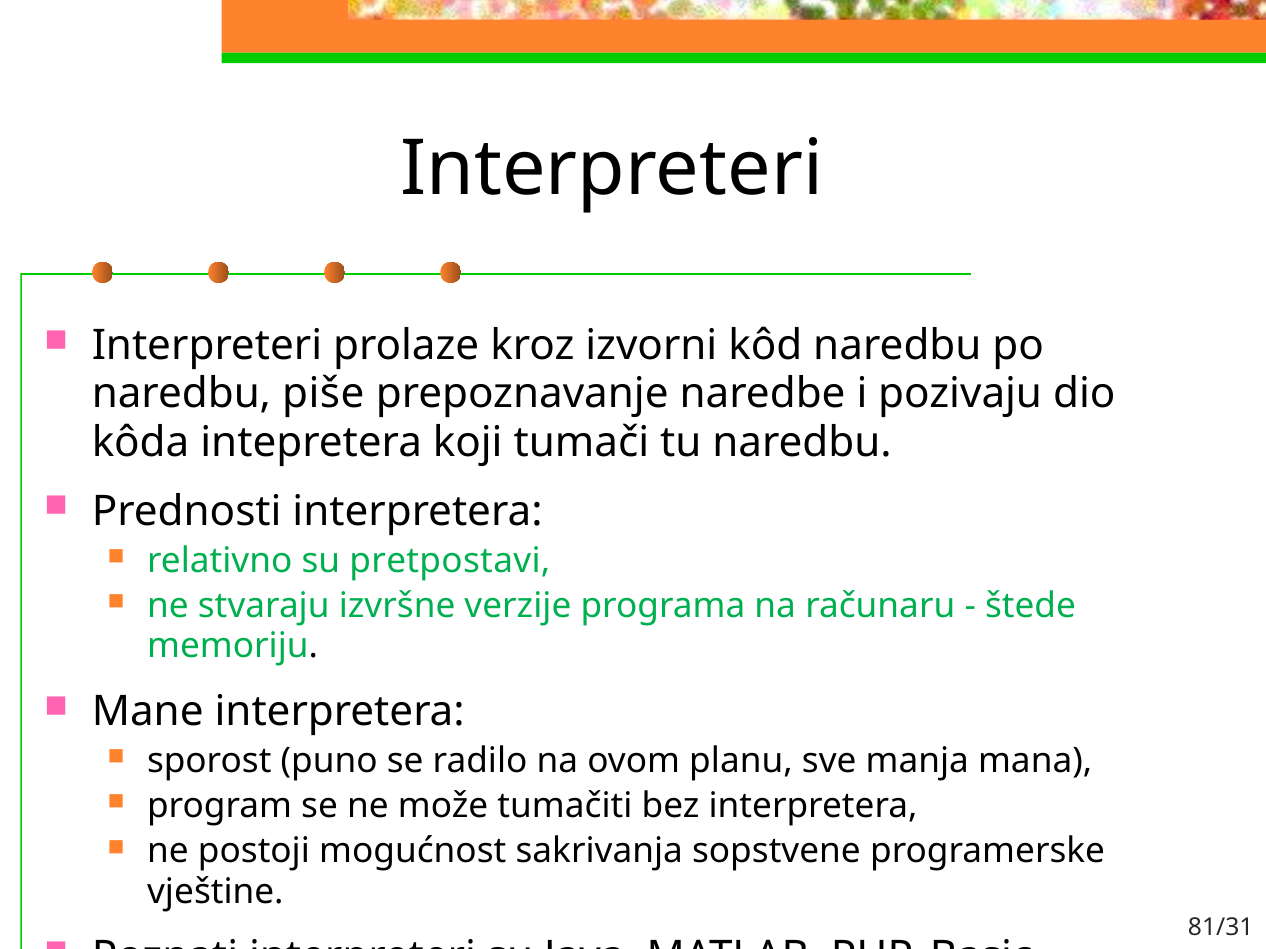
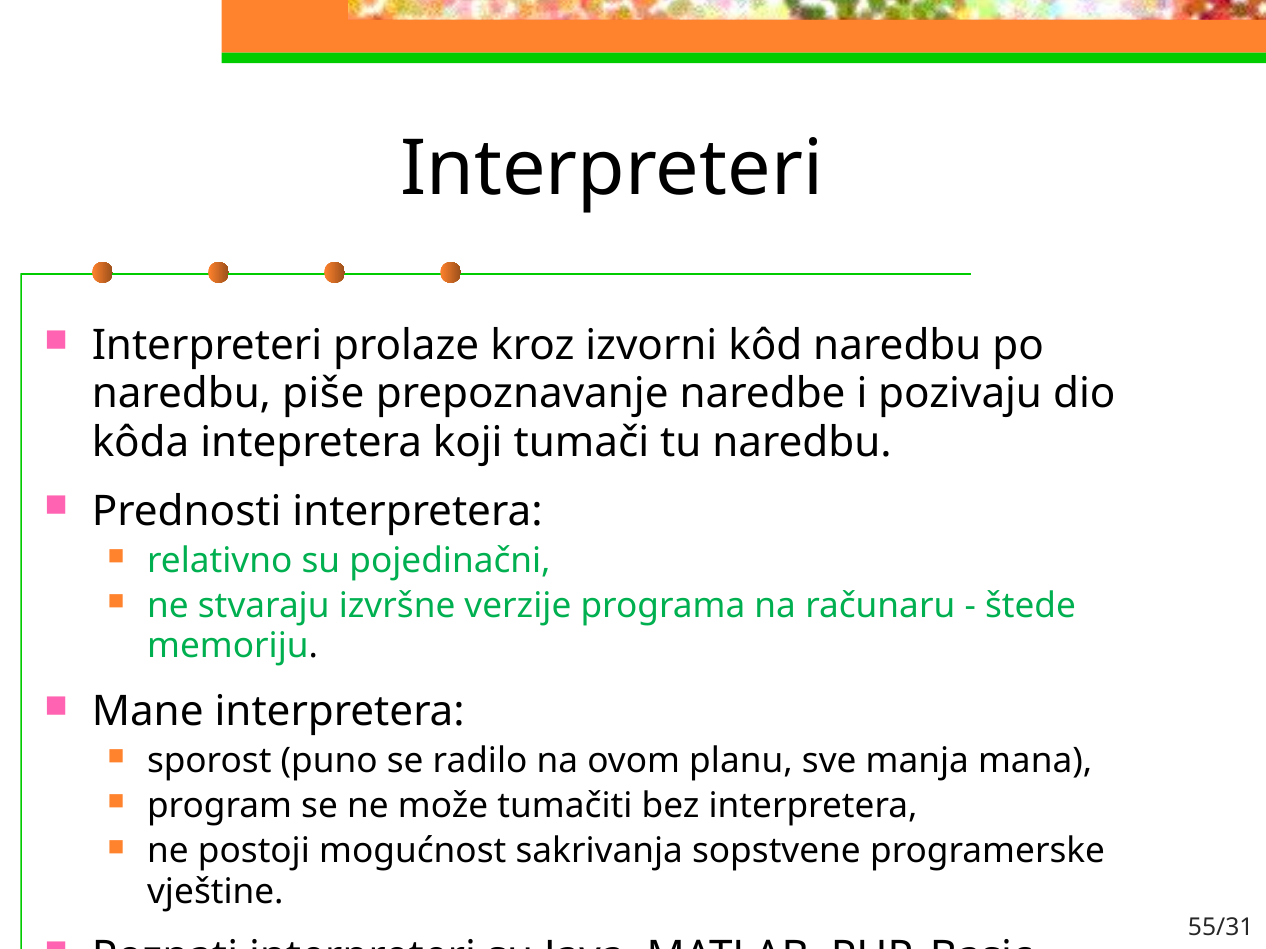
pretpostavi: pretpostavi -> pojedinačni (450, 561)
81/31: 81/31 -> 55/31 (1221, 928)
